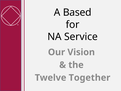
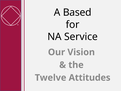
Together: Together -> Attitudes (90, 77)
